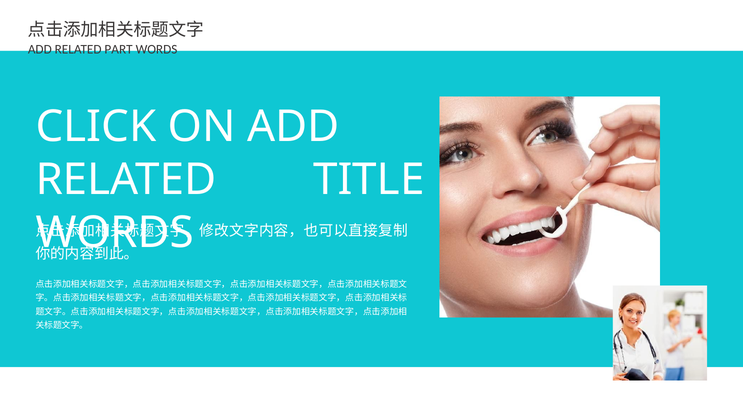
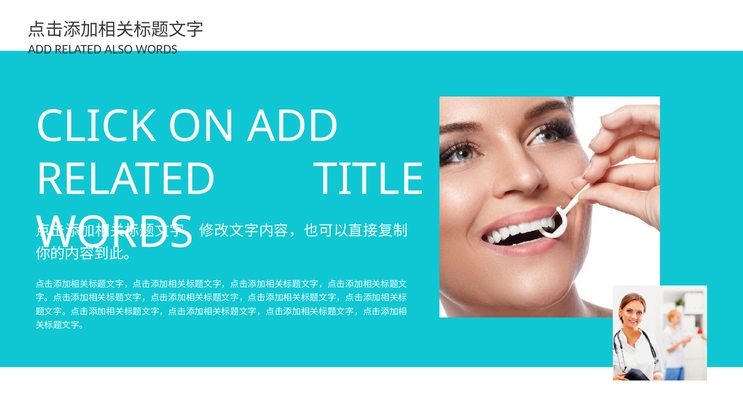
PART: PART -> ALSO (119, 49)
